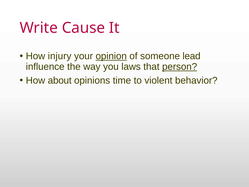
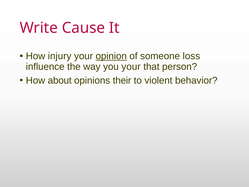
lead: lead -> loss (191, 56)
you laws: laws -> your (131, 67)
person underline: present -> none (180, 67)
time: time -> their (122, 80)
